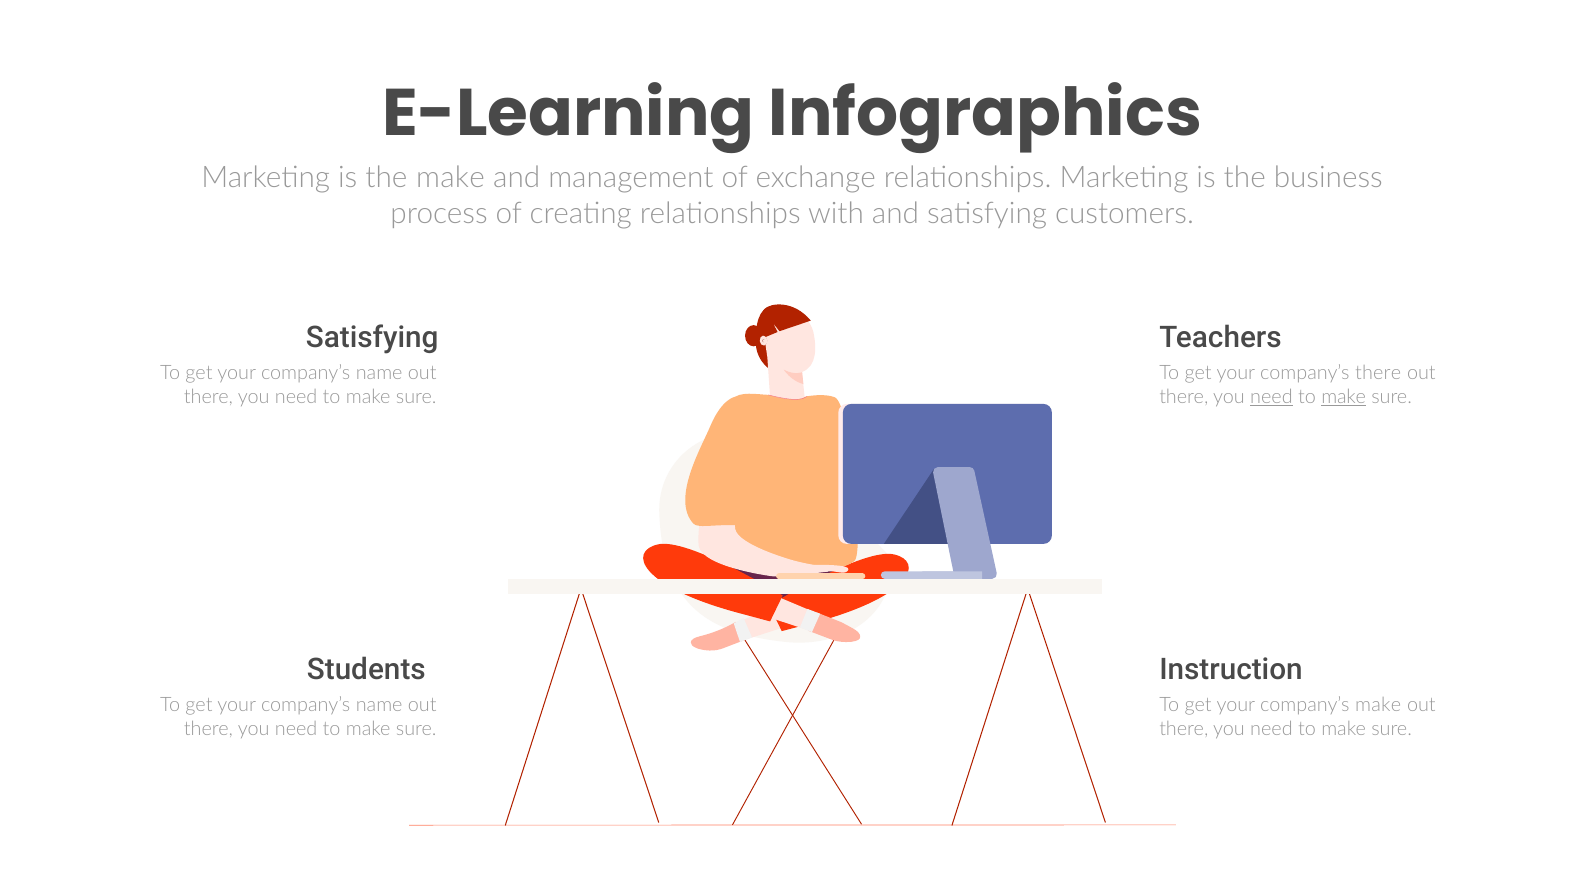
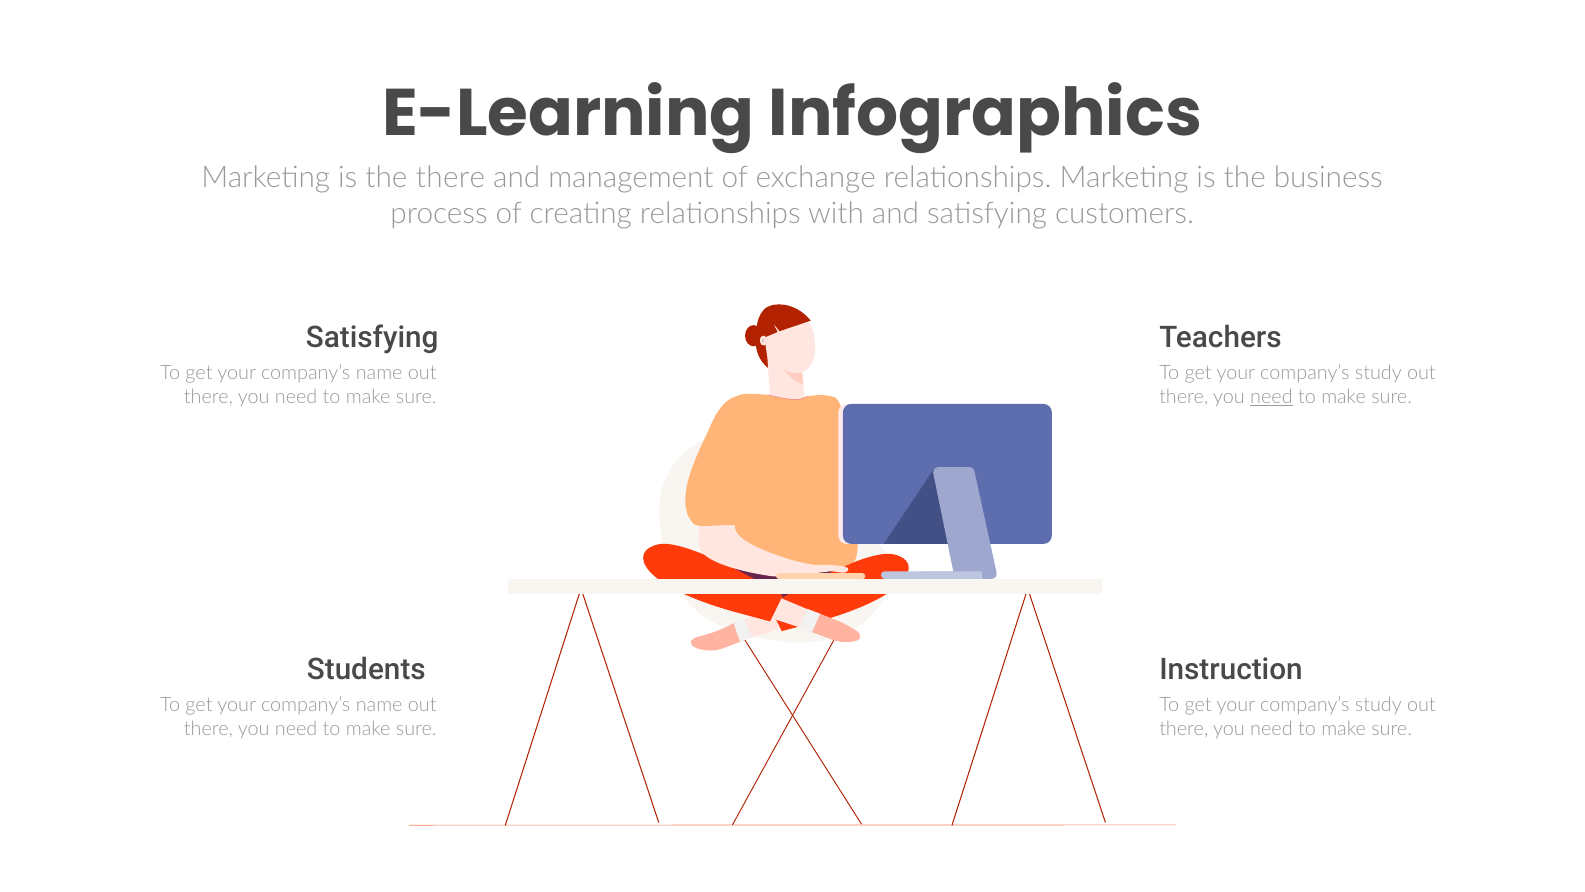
the make: make -> there (450, 178)
there: there -> study (1378, 373)
make underline: present -> none (1344, 397)
make: make -> study (1378, 705)
